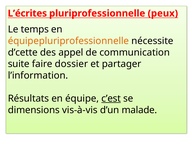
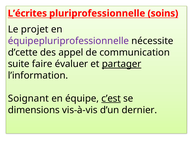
peux: peux -> soins (163, 13)
temps: temps -> projet (35, 29)
équipepluriprofessionnelle colour: orange -> purple (68, 41)
dossier: dossier -> évaluer (71, 64)
partager underline: none -> present (122, 64)
Résultats: Résultats -> Soignant (28, 99)
malade: malade -> dernier (139, 110)
